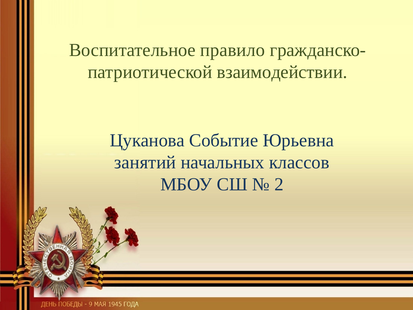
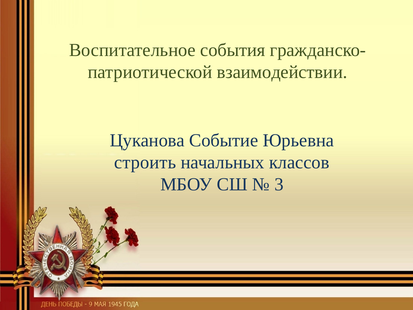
правило: правило -> события (233, 50)
занятий: занятий -> строить (145, 162)
2: 2 -> 3 (279, 184)
